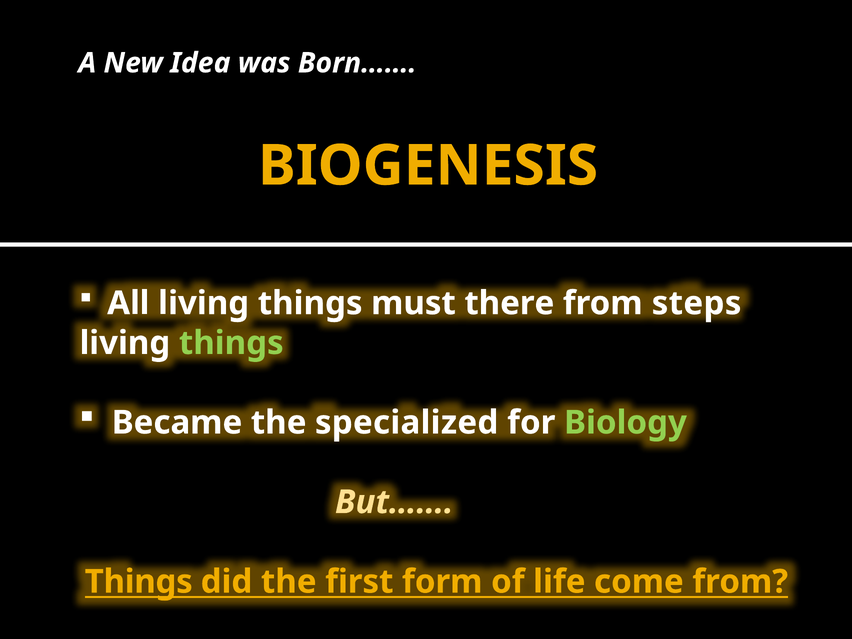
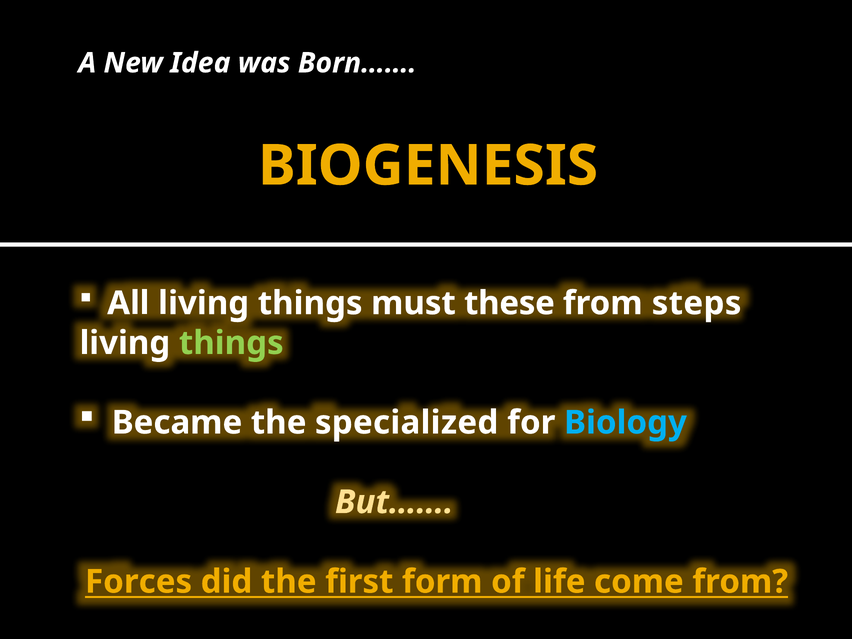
there: there -> these (509, 303)
Biology colour: light green -> light blue (625, 423)
Things: Things -> Forces (139, 582)
